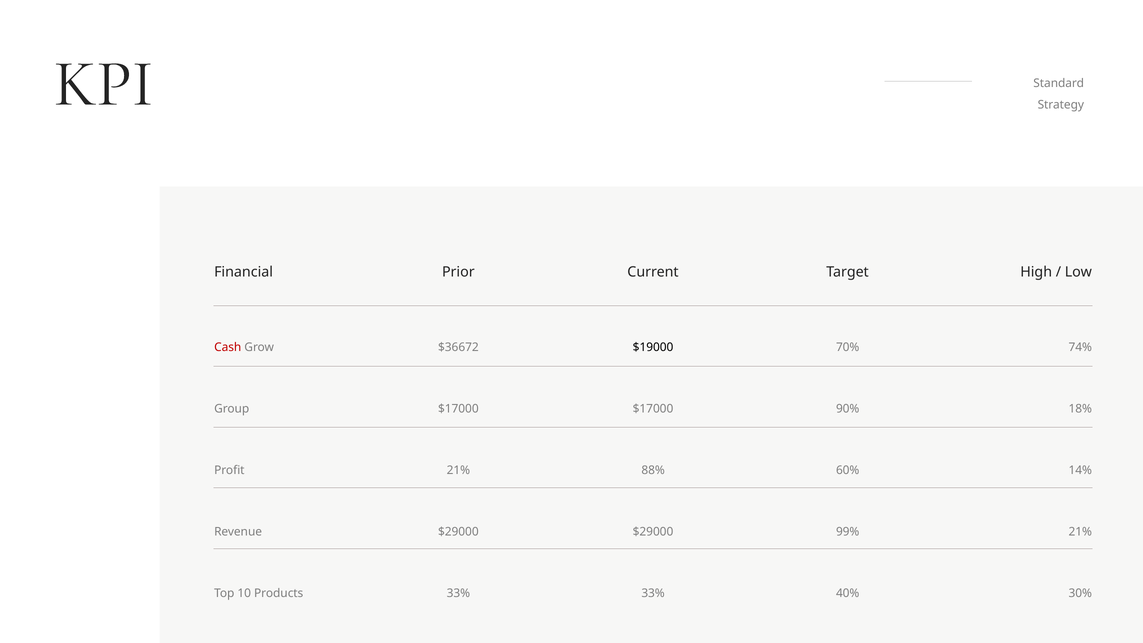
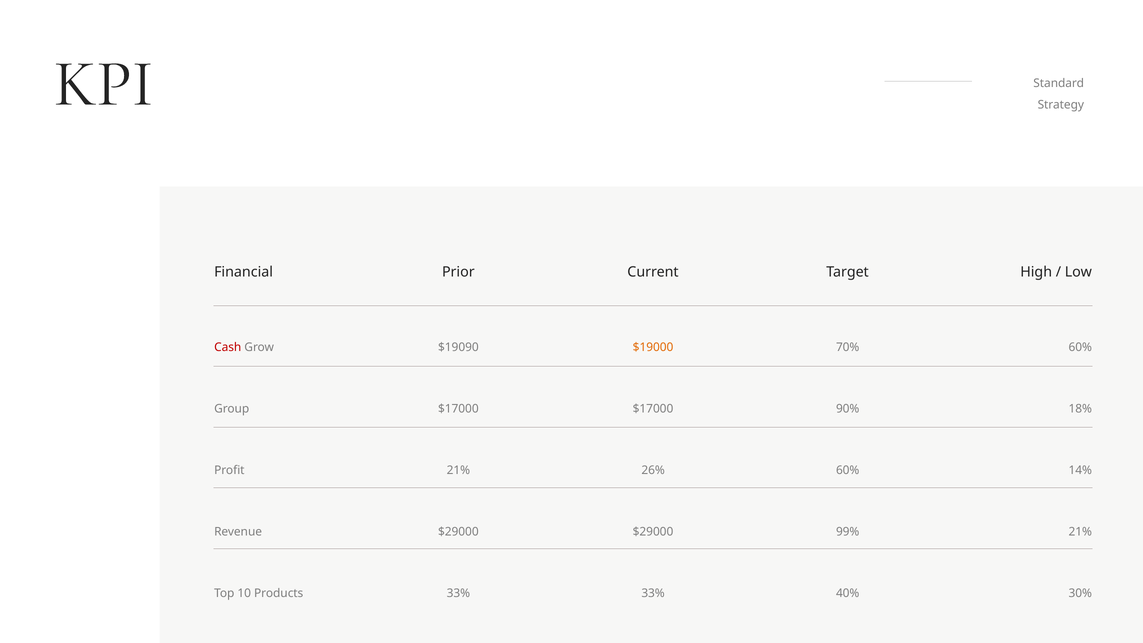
$36672: $36672 -> $19090 (458, 347)
$19000 colour: black -> orange (653, 347)
74%: 74% -> 60% (1080, 347)
88%: 88% -> 26% (653, 470)
